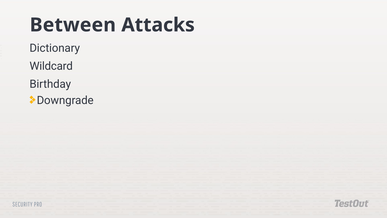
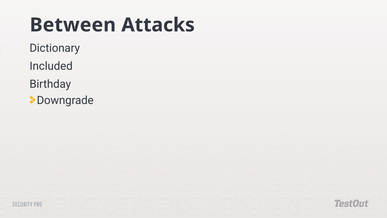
Wildcard: Wildcard -> Included (51, 66)
